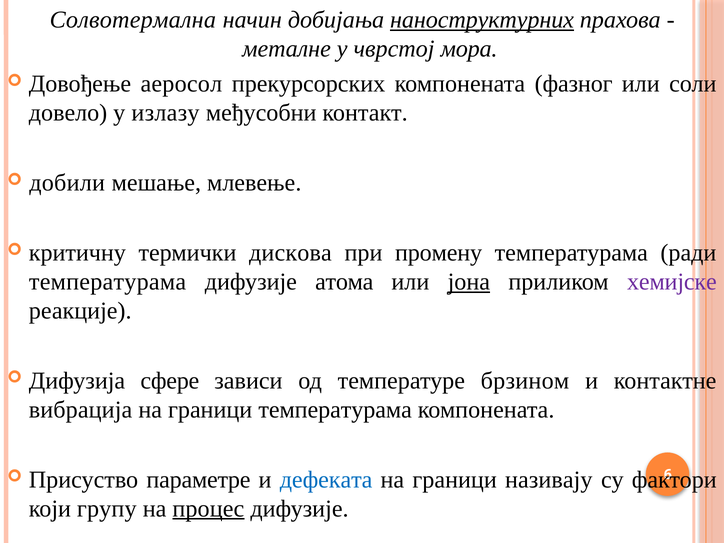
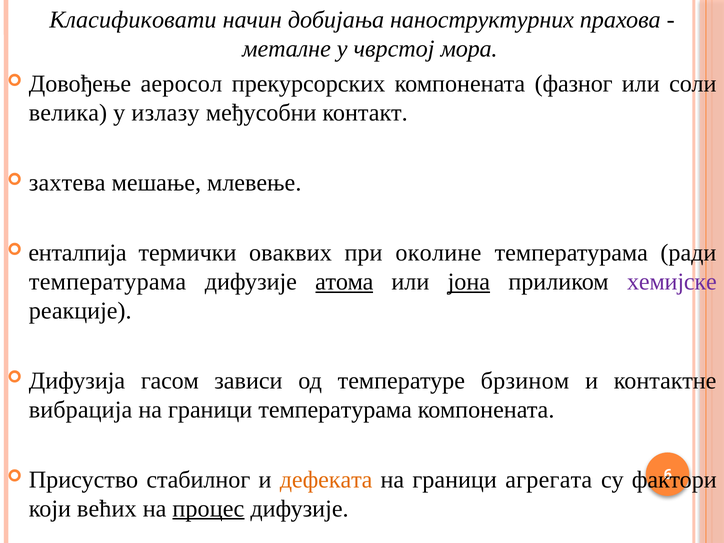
Солвотермална: Солвотермална -> Класификовати (133, 20)
наноструктурних underline: present -> none (482, 20)
довело: довело -> велика (68, 113)
добили: добили -> захтева (67, 183)
критичну: критичну -> енталпија (77, 253)
дискова: дискова -> оваквих (290, 253)
промену: промену -> околине (438, 253)
атома underline: none -> present (344, 282)
сфере: сфере -> гасом (170, 381)
параметре: параметре -> стабилног (198, 480)
дефеката colour: blue -> orange (326, 480)
називају: називају -> агрегата (549, 480)
групу: групу -> већих (107, 509)
